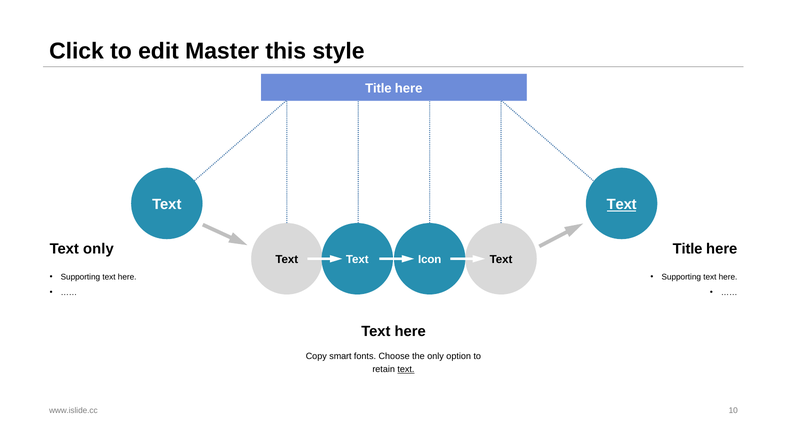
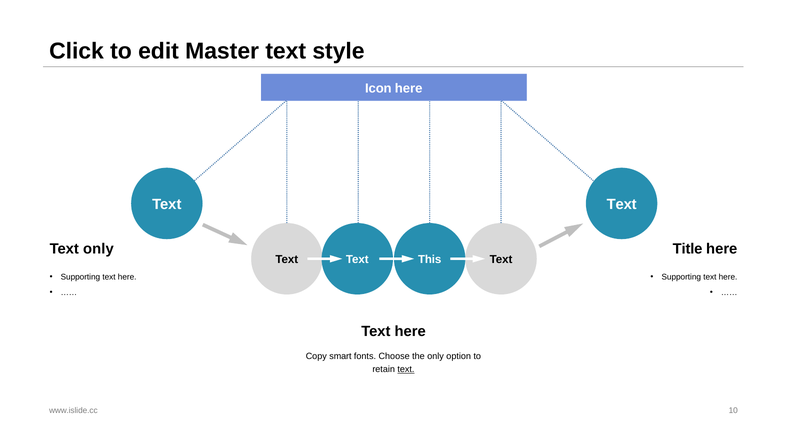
Master this: this -> text (286, 51)
Title: Title -> Icon (378, 88)
Text underline: present -> none (622, 204)
Icon: Icon -> This (430, 259)
